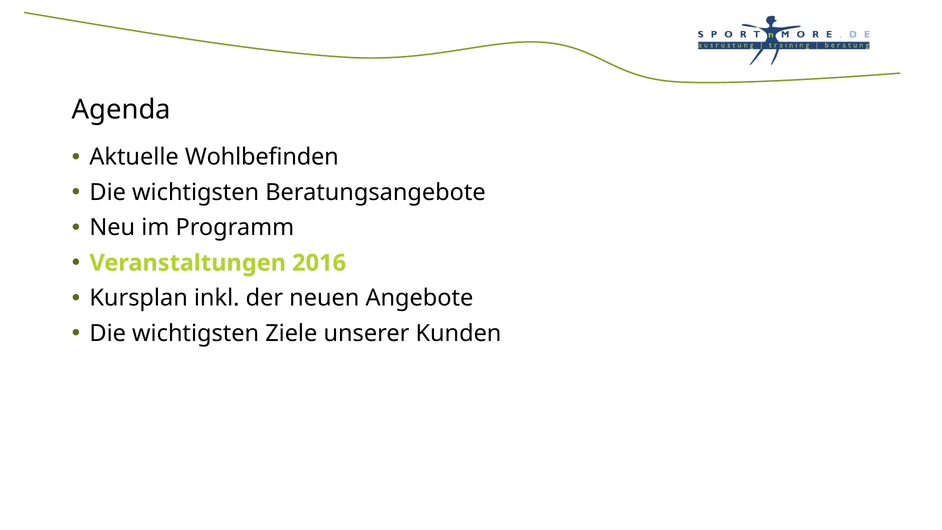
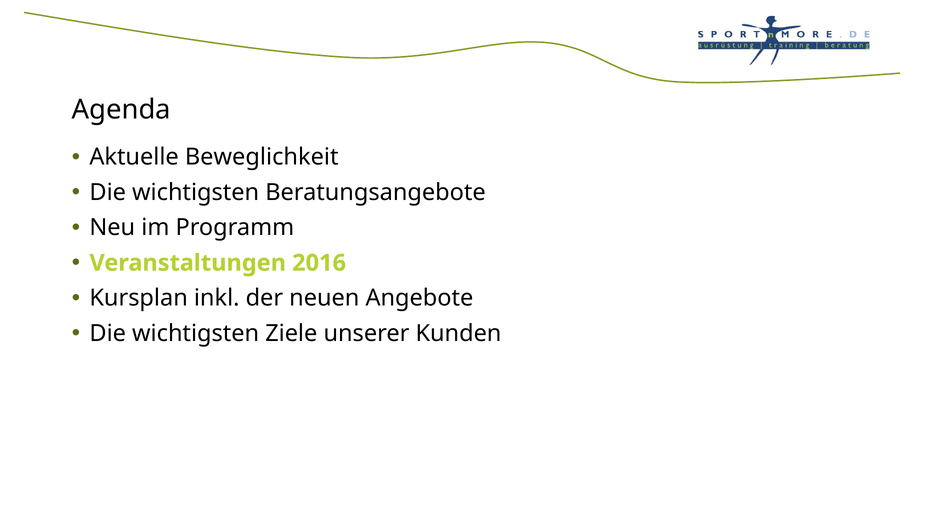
Wohlbefinden: Wohlbefinden -> Beweglichkeit (262, 157)
